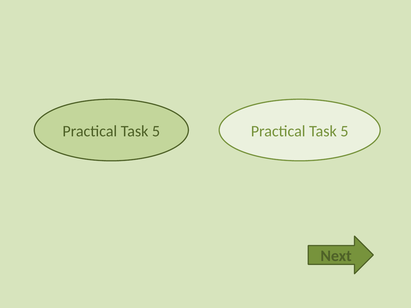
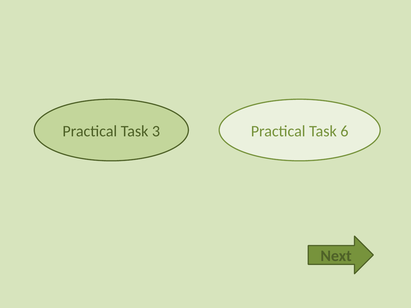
5: 5 -> 3 (156, 131)
5: 5 -> 6 (344, 131)
